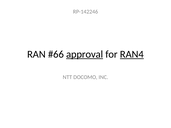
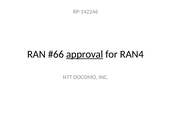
RAN4 underline: present -> none (132, 54)
